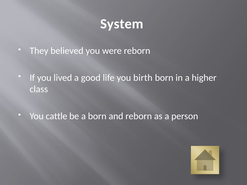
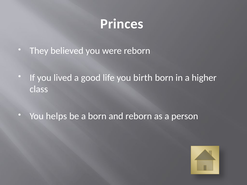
System: System -> Princes (122, 24)
cattle: cattle -> helps (56, 116)
